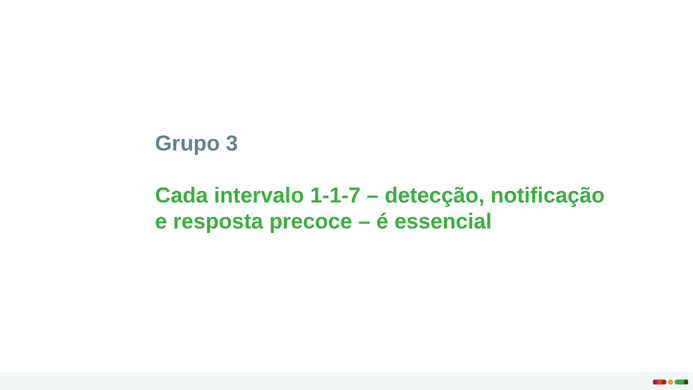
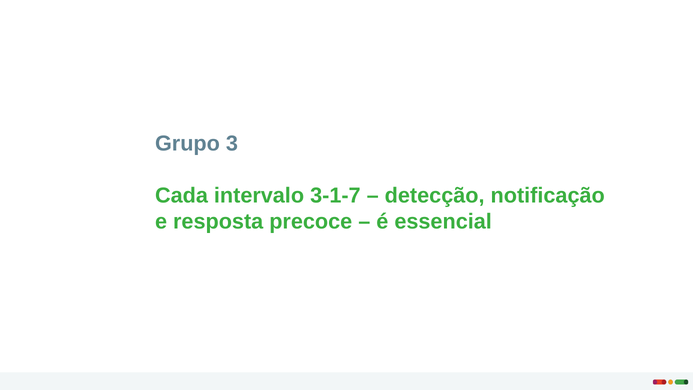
1-1-7: 1-1-7 -> 3-1-7 (335, 195)
